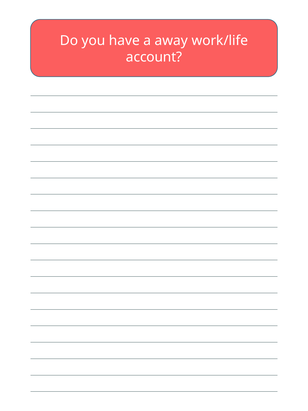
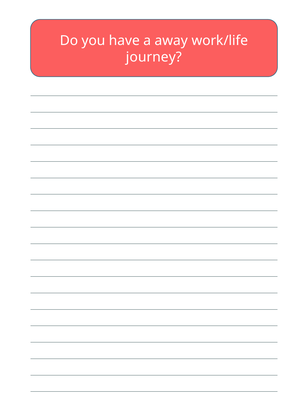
account: account -> journey (154, 57)
